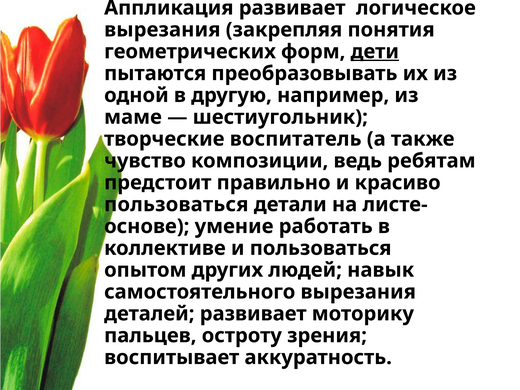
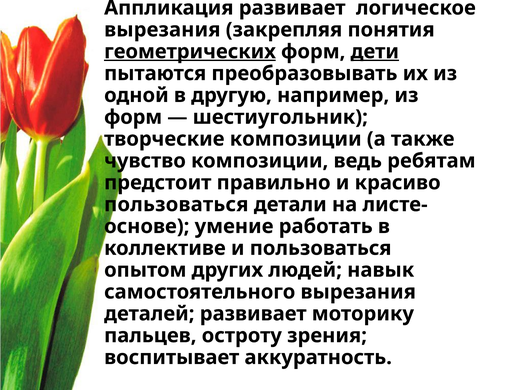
геометрических underline: none -> present (190, 52)
маме: маме -> форм (133, 117)
творческие воспитатель: воспитатель -> композиции (296, 139)
